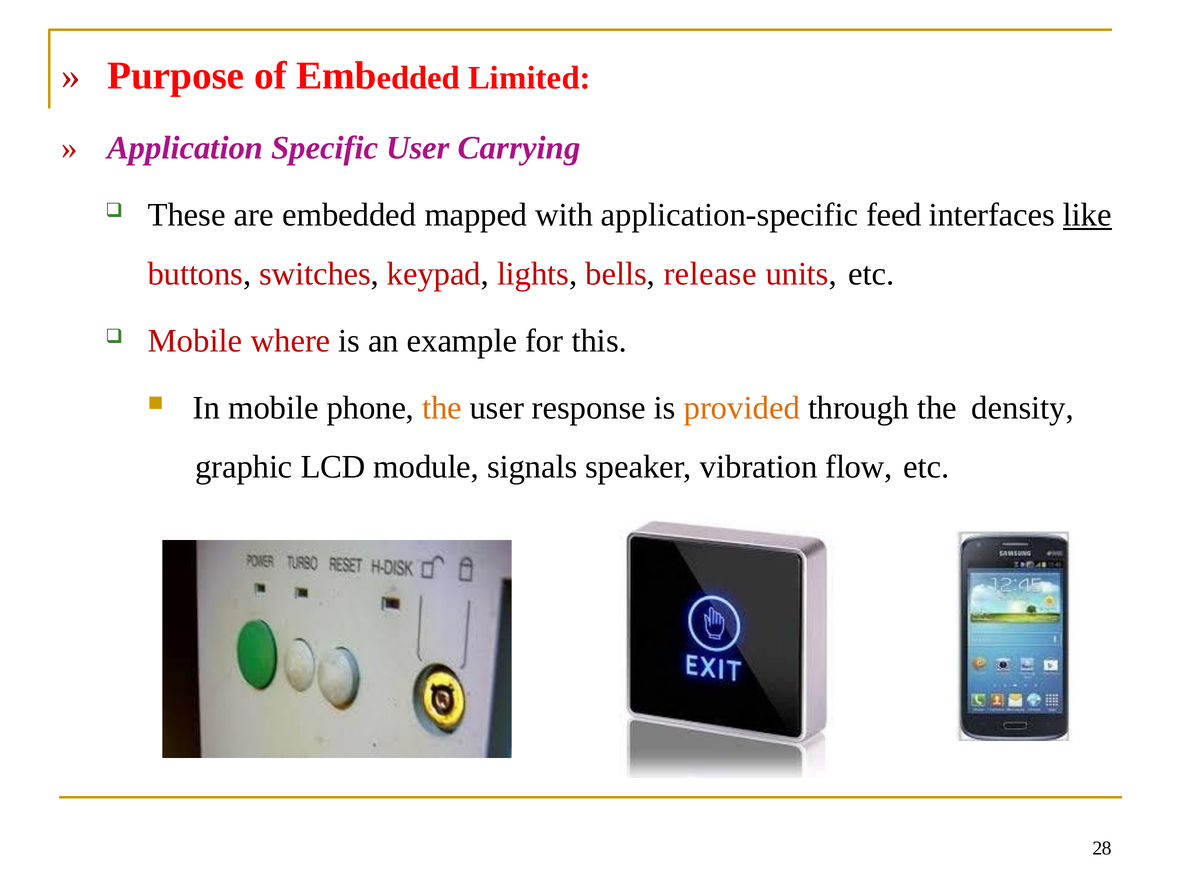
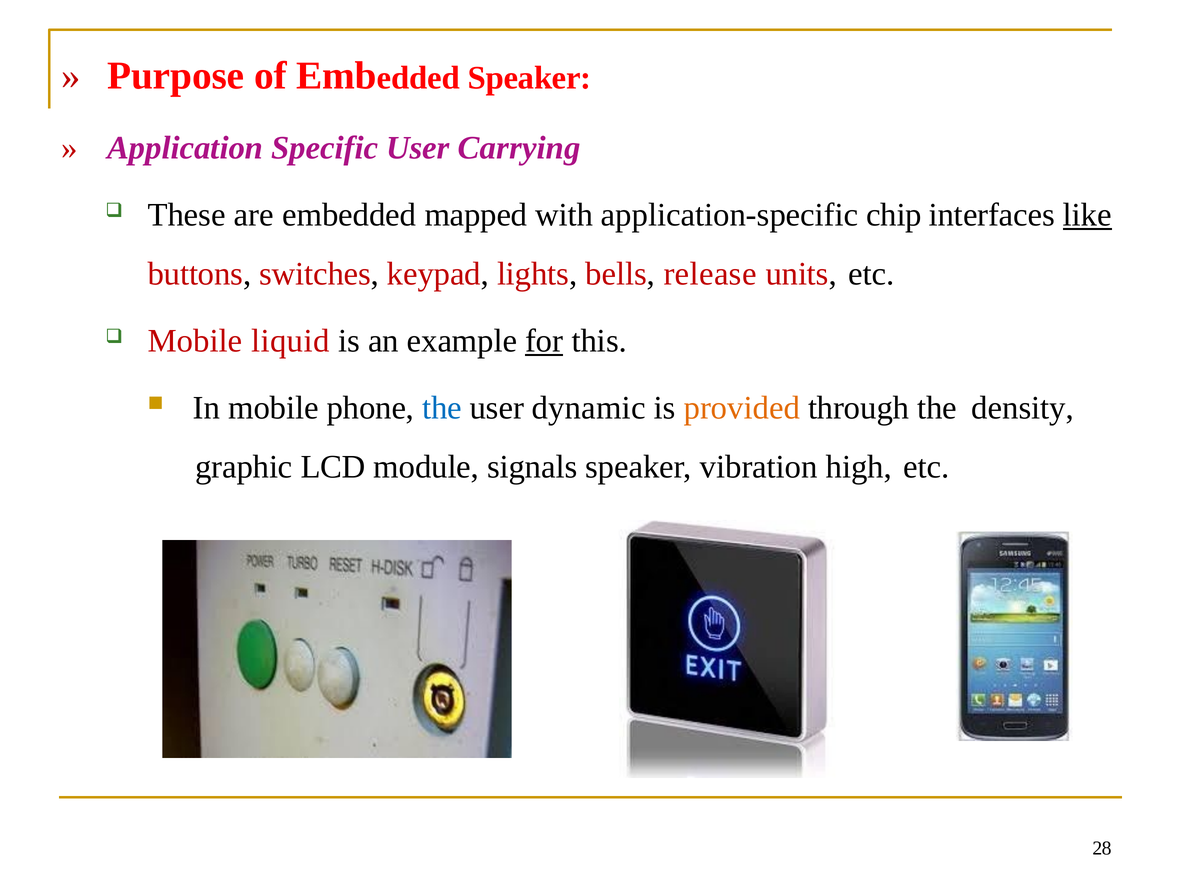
Limited: Limited -> Speaker (530, 78)
feed: feed -> chip (894, 215)
where: where -> liquid (290, 341)
for underline: none -> present (544, 341)
the colour: orange -> blue (442, 408)
response: response -> dynamic (589, 408)
flow: flow -> high (859, 467)
